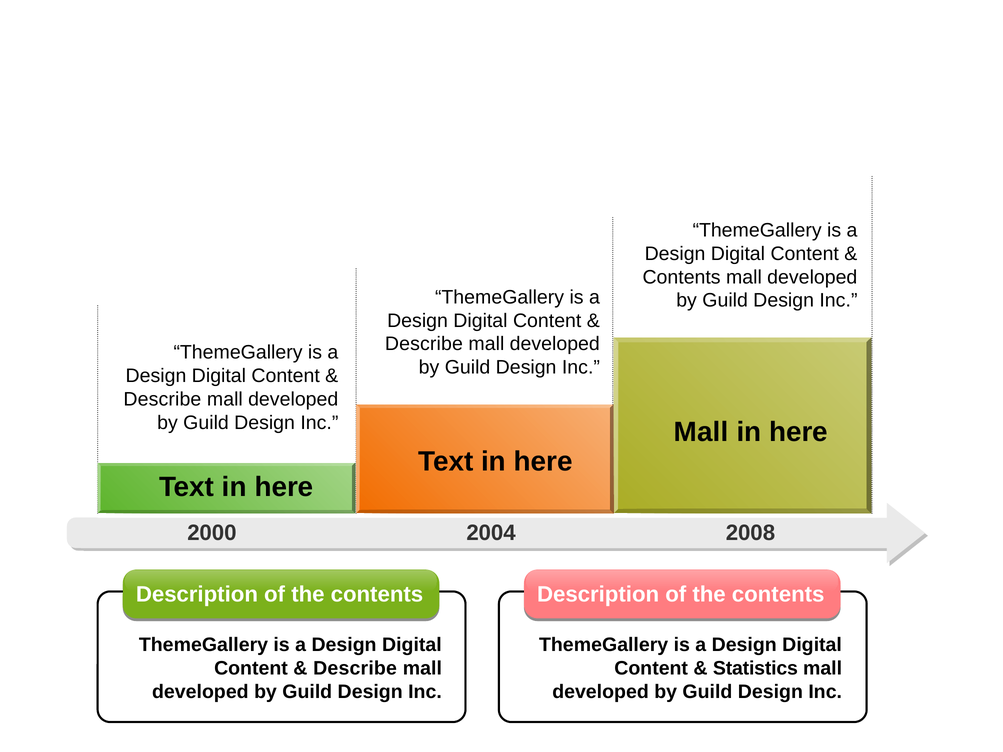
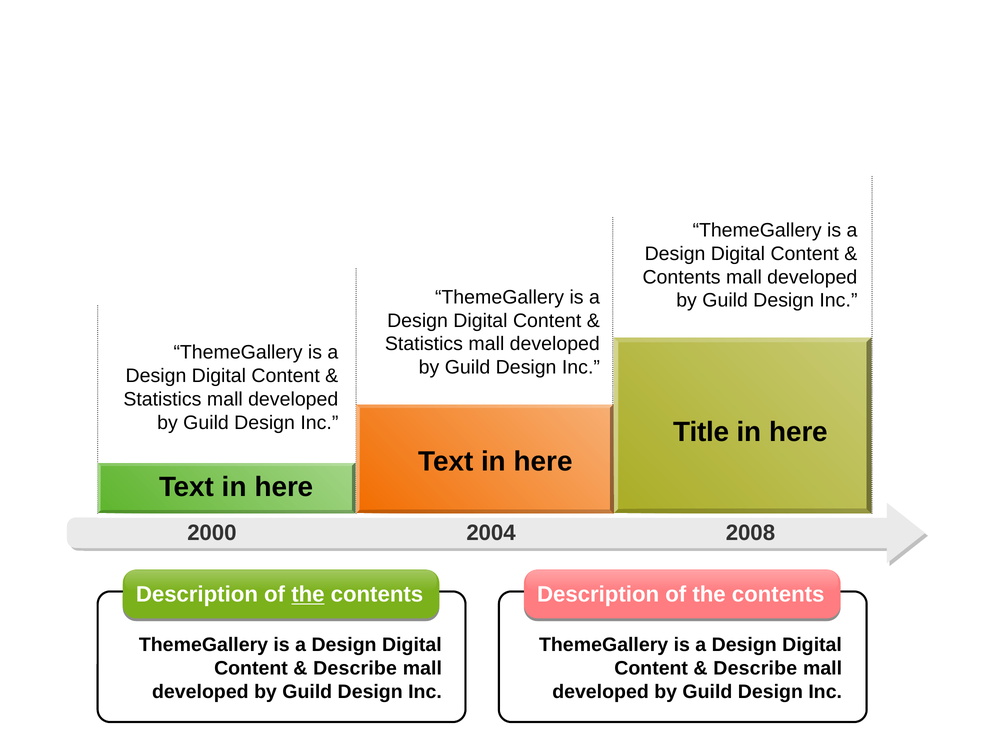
Describe: Describe -> Statistics (424, 344)
Describe: Describe -> Statistics (162, 399)
Mall: Mall -> Title (701, 432)
the underline: none -> present (308, 595)
Statistics: Statistics -> Describe (755, 668)
